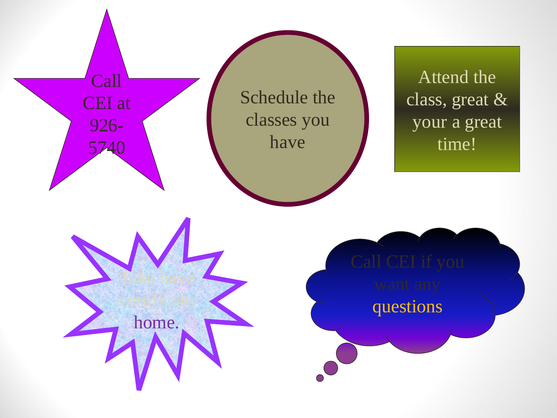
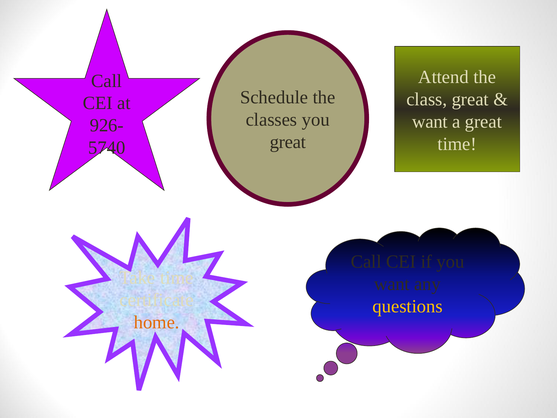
your: your -> want (430, 122)
have: have -> great (288, 142)
Take have: have -> time (177, 278)
home colour: purple -> orange (157, 322)
